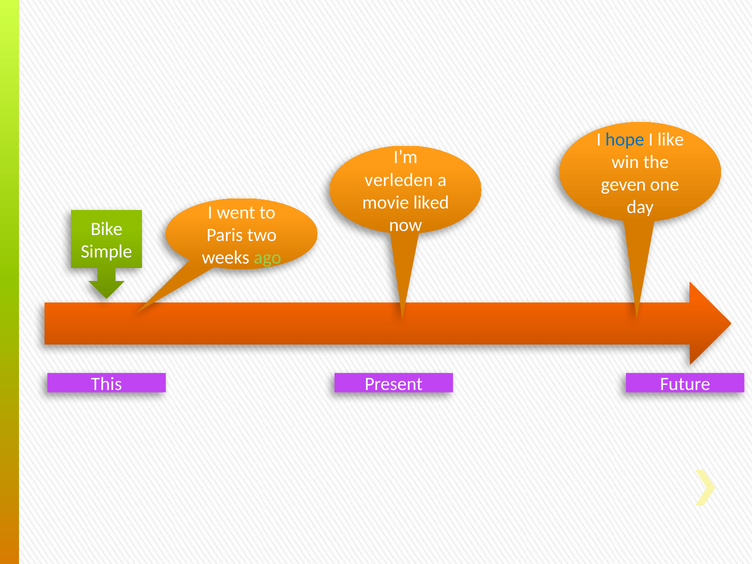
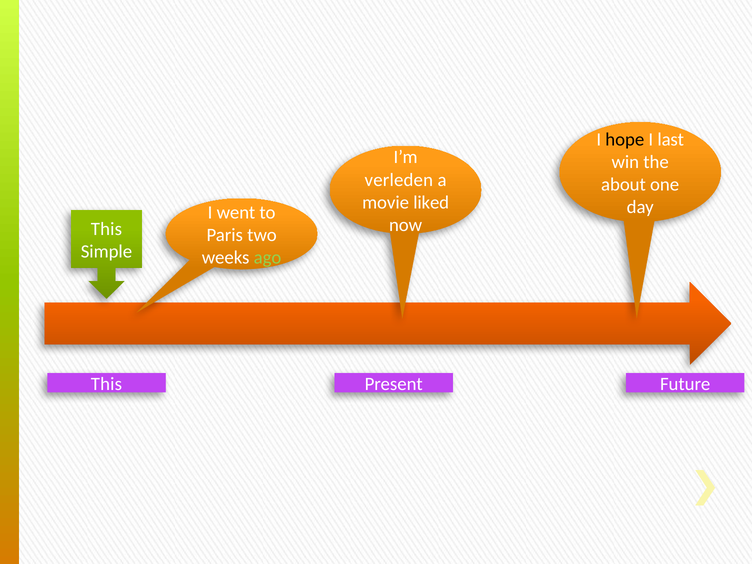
hope colour: blue -> black (625, 140)
like: like -> last (671, 140)
geven: geven -> about (623, 185)
Bike: Bike -> This (106, 229)
